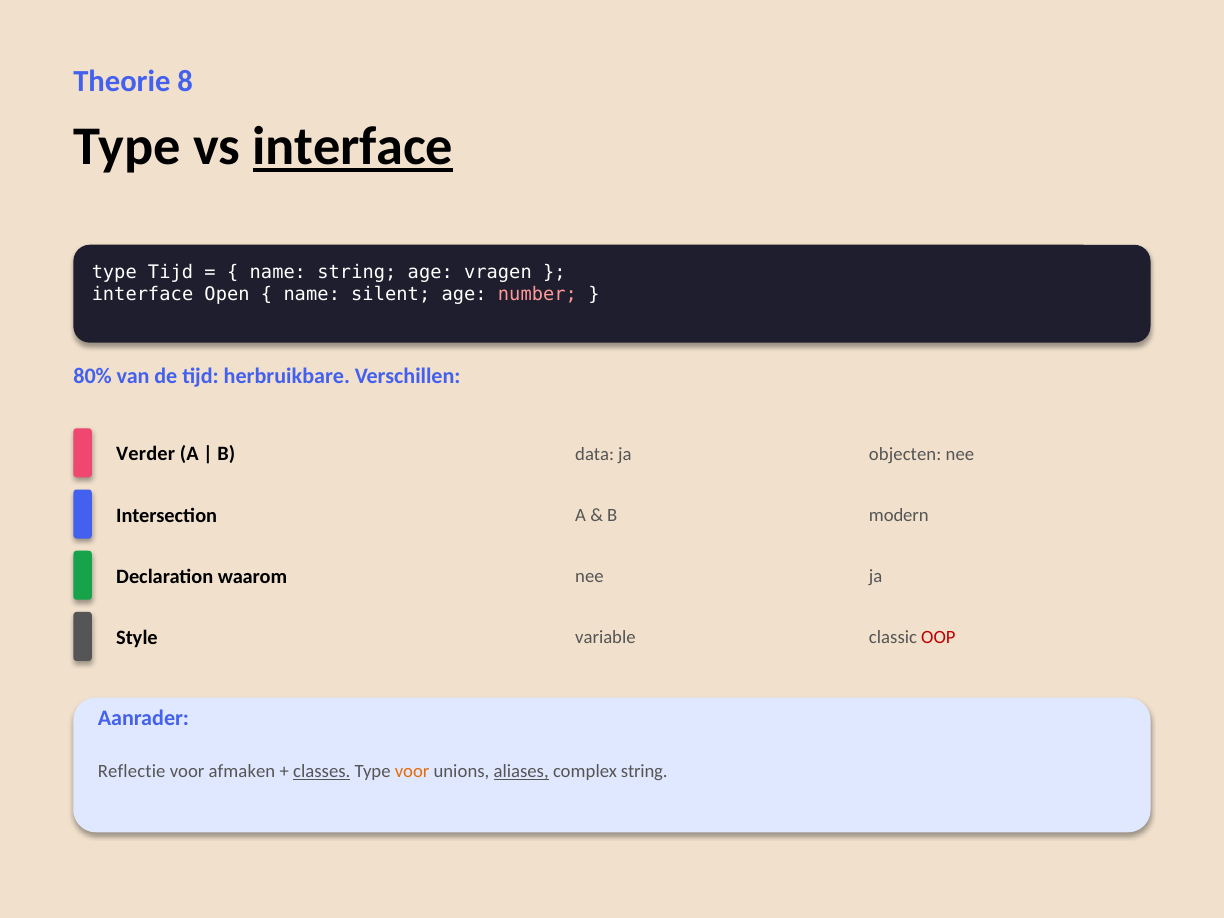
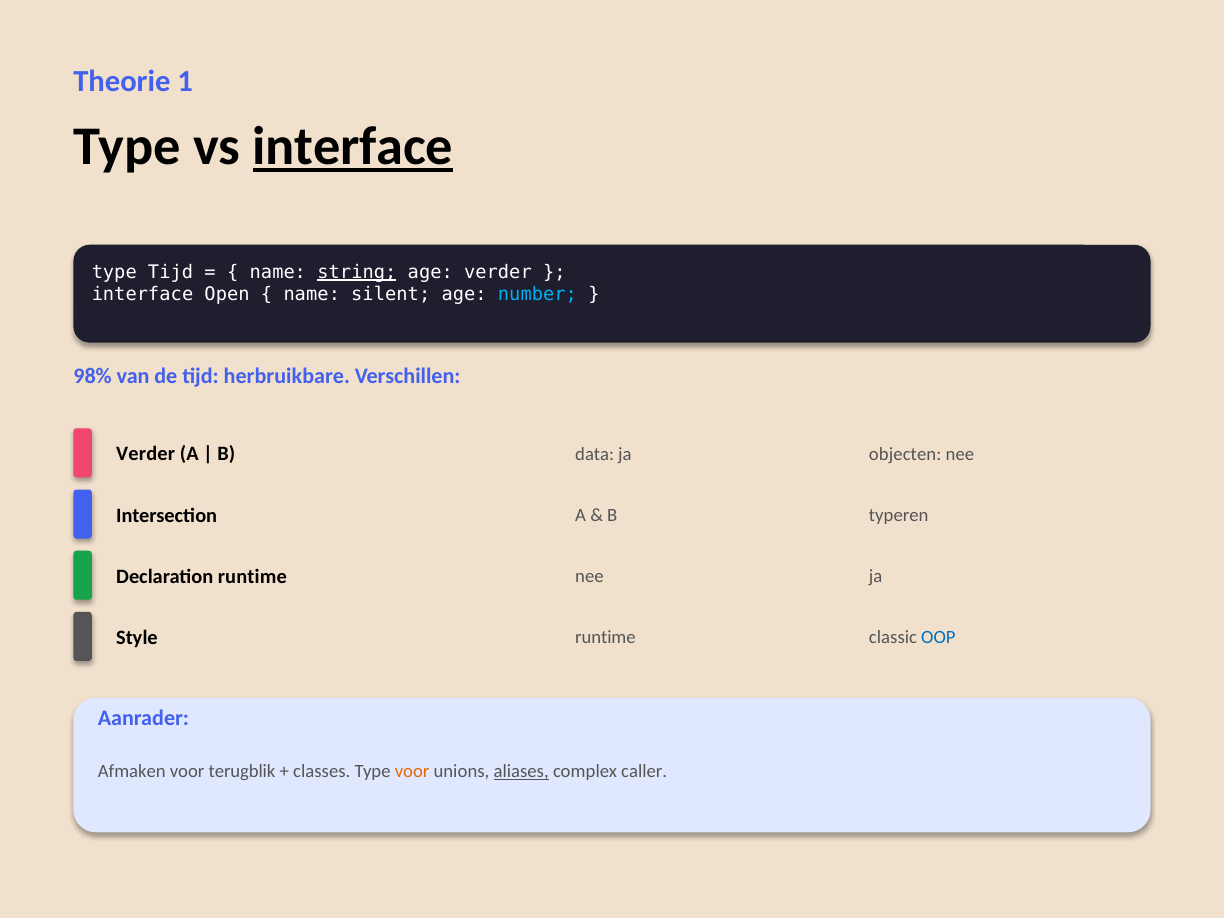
8: 8 -> 1 (185, 82)
string underline: none -> present (357, 272)
age vragen: vragen -> verder (498, 272)
number colour: pink -> light blue (537, 294)
80%: 80% -> 98% (93, 376)
modern: modern -> typeren (899, 515)
Declaration waarom: waarom -> runtime (252, 577)
Style variable: variable -> runtime (605, 638)
OOP colour: red -> blue (938, 638)
Reflectie: Reflectie -> Afmaken (132, 771)
afmaken: afmaken -> terugblik (242, 771)
classes underline: present -> none (322, 771)
complex string: string -> caller (644, 771)
